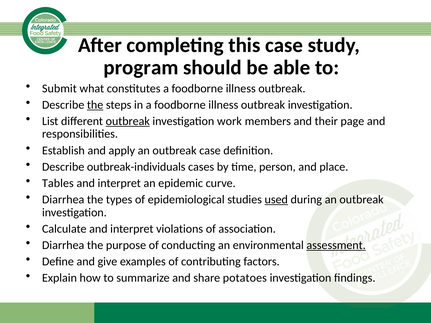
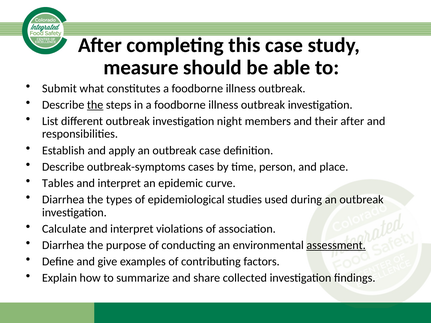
program: program -> measure (141, 68)
outbreak underline: present -> none (128, 121)
work: work -> night (229, 121)
their page: page -> after (352, 121)
outbreak-individuals: outbreak-individuals -> outbreak-symptoms (136, 167)
used underline: present -> none (276, 200)
potatoes: potatoes -> collected (245, 278)
